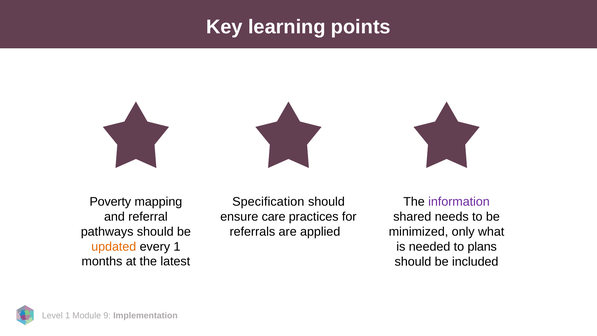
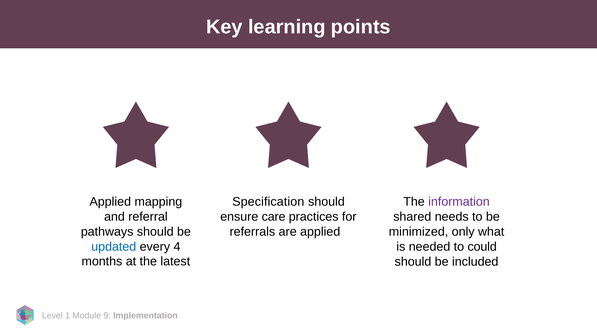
Poverty: Poverty -> Applied (110, 202)
updated colour: orange -> blue (114, 246)
every 1: 1 -> 4 (177, 246)
plans: plans -> could (482, 246)
